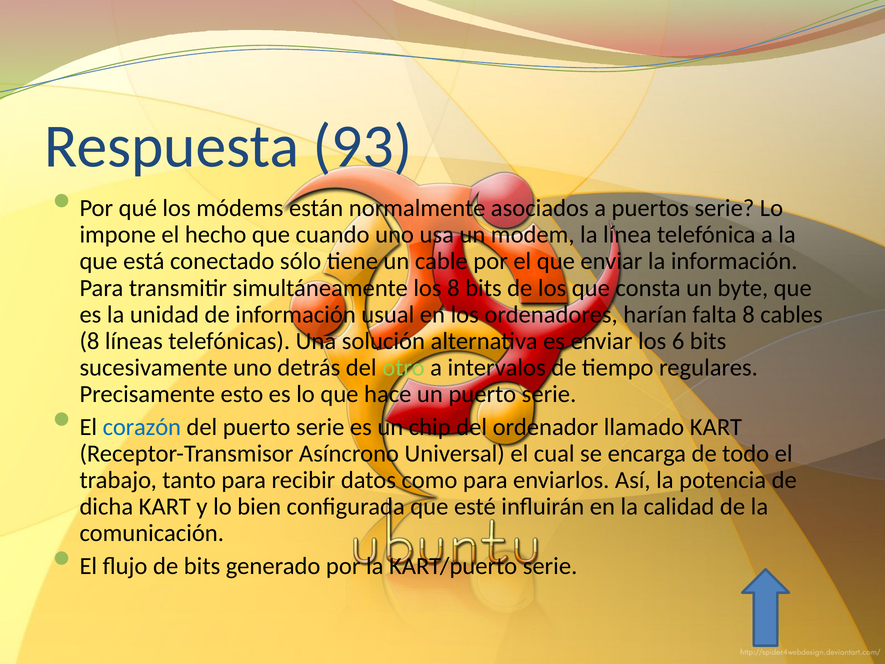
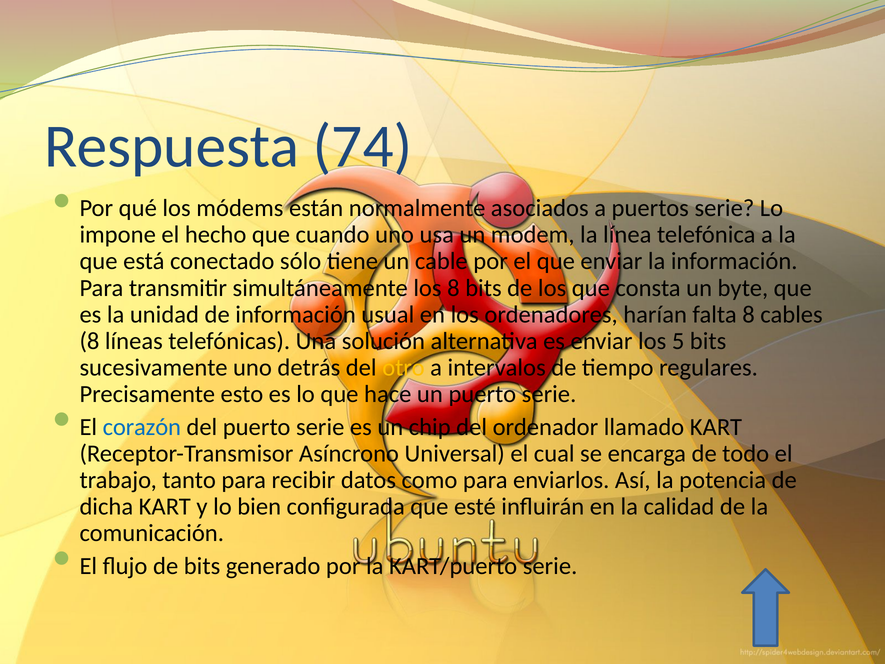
93: 93 -> 74 (363, 146)
6: 6 -> 5 (678, 341)
otro colour: light green -> yellow (403, 367)
